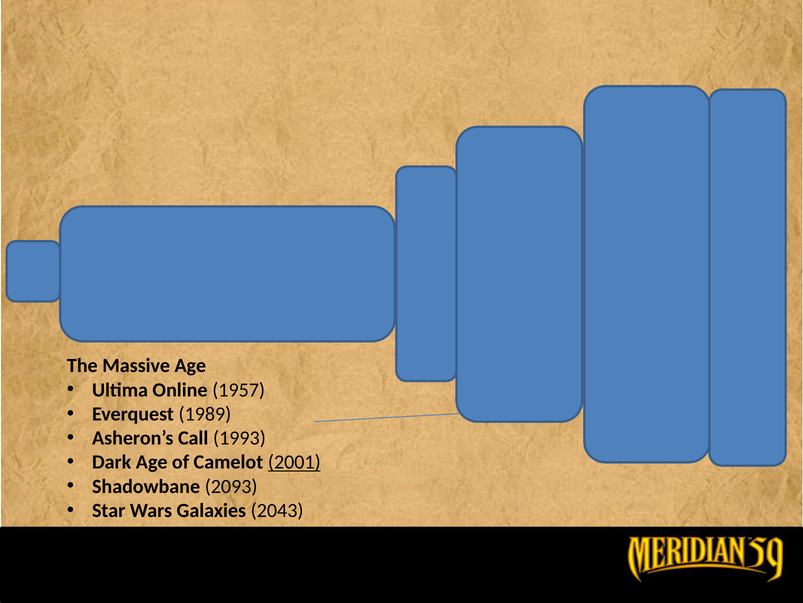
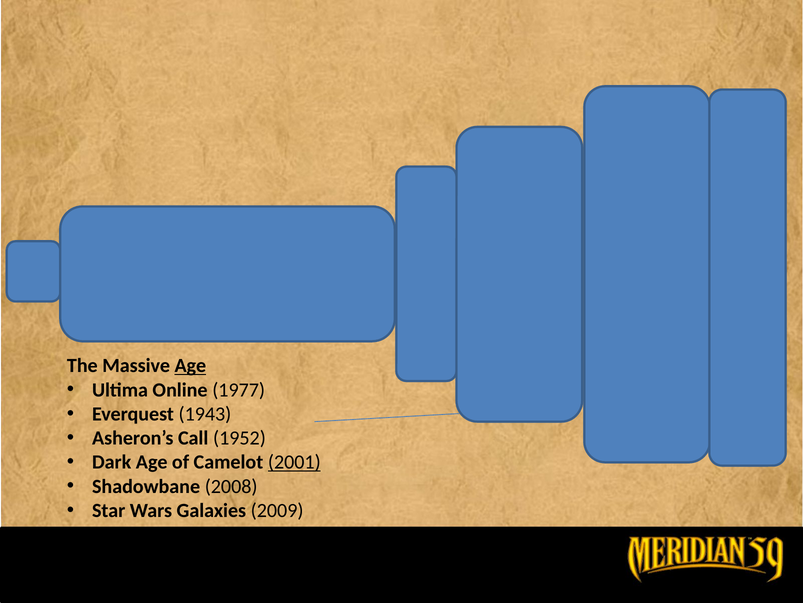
Age underline: none -> present (190, 365)
1957: 1957 -> 1977 (239, 389)
1989: 1989 -> 1943 (205, 414)
1993: 1993 -> 1952 (239, 438)
2093: 2093 -> 2008 (231, 486)
2043: 2043 -> 2009 (277, 510)
